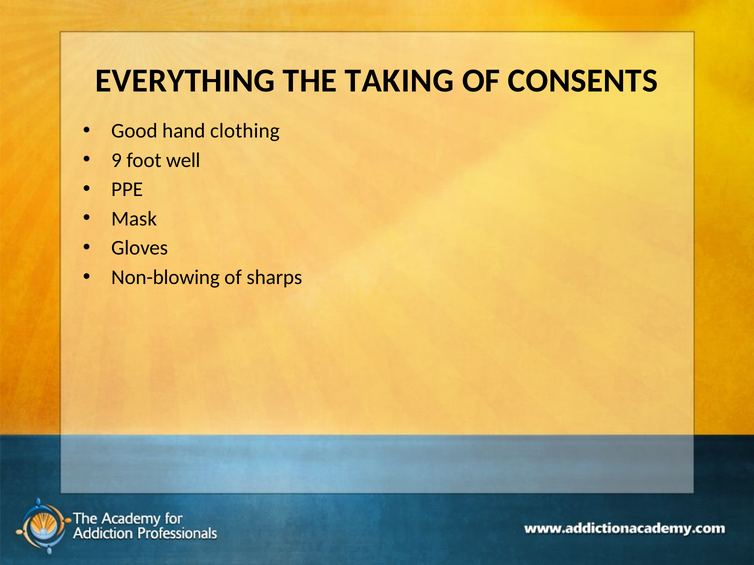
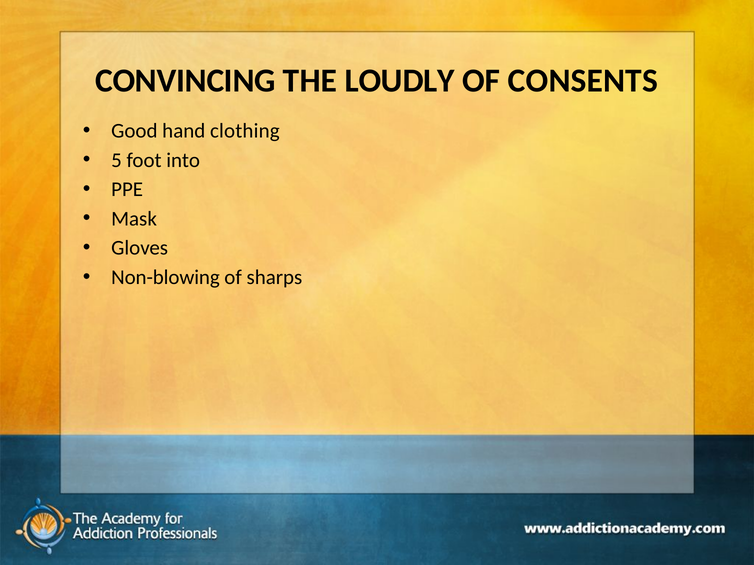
EVERYTHING: EVERYTHING -> CONVINCING (185, 81)
TAKING: TAKING -> LOUDLY (400, 81)
9: 9 -> 5 (117, 160)
well: well -> into (183, 160)
